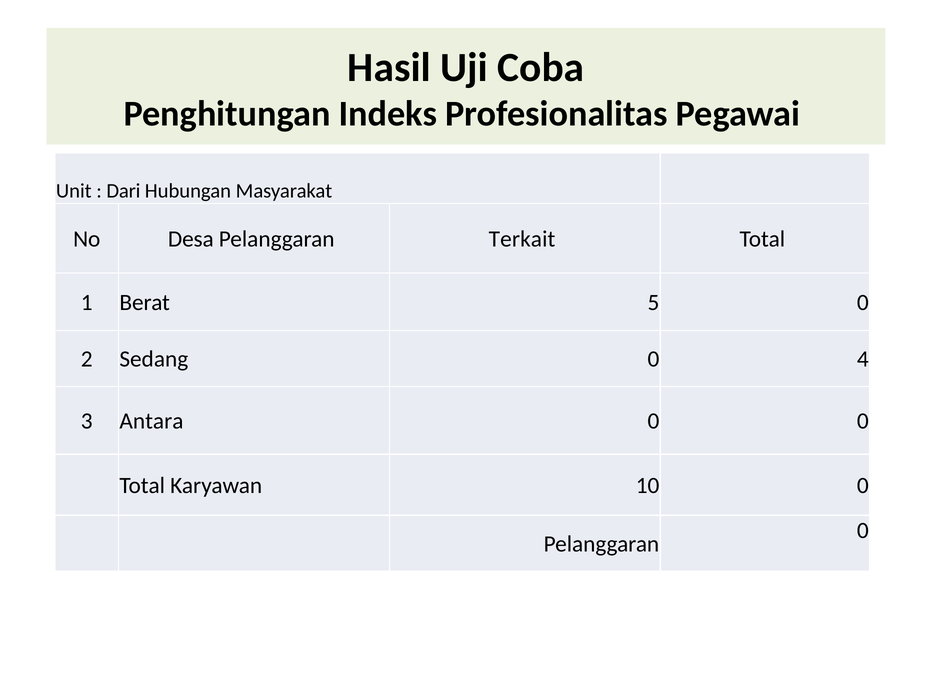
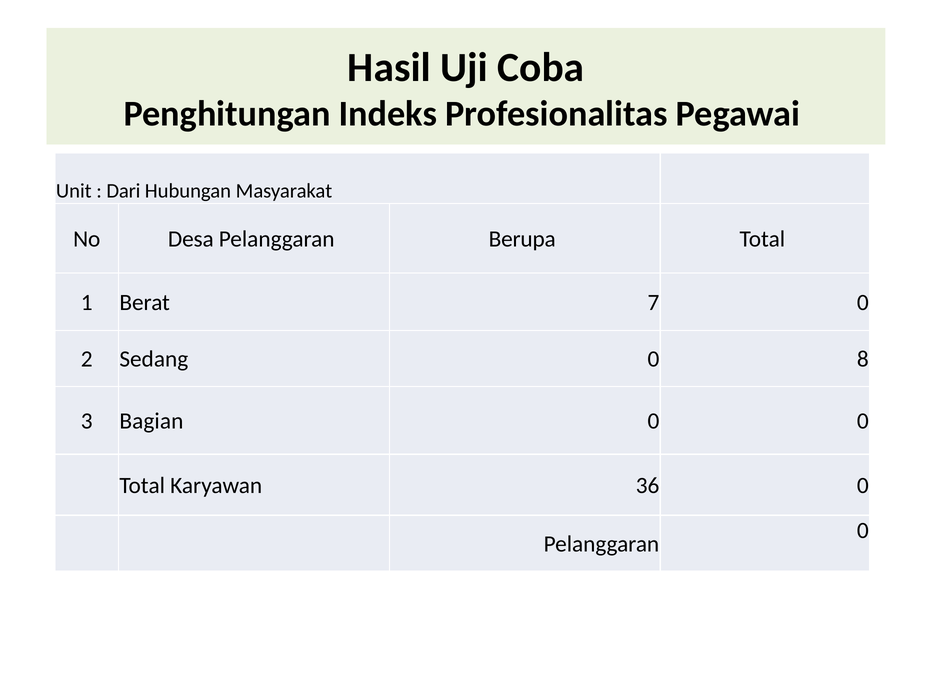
Terkait: Terkait -> Berupa (522, 239)
5: 5 -> 7 (653, 303)
4: 4 -> 8 (863, 359)
Antara: Antara -> Bagian (151, 421)
10: 10 -> 36 (648, 486)
